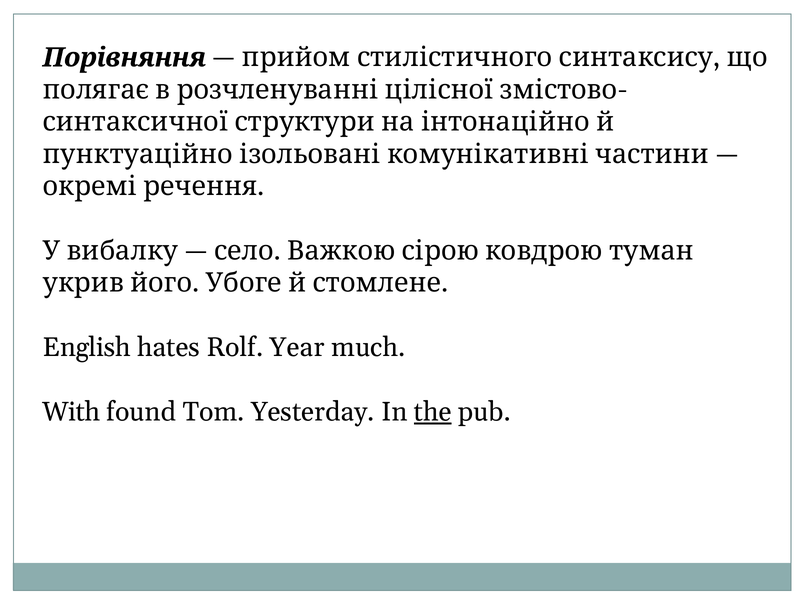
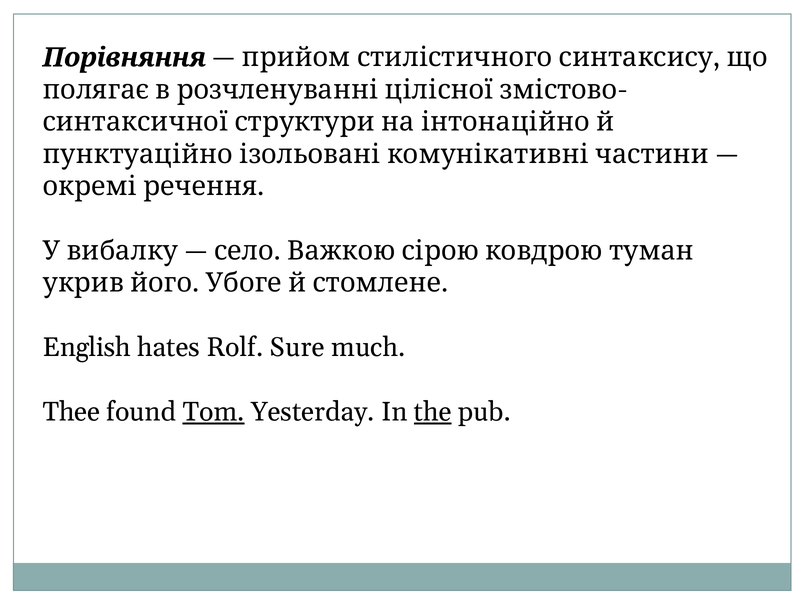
Year: Year -> Sure (297, 347)
With: With -> Thee (71, 412)
Tom underline: none -> present (214, 412)
